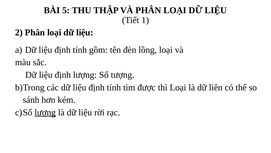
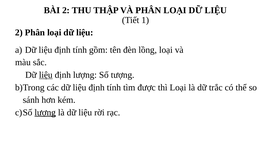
BÀI 5: 5 -> 2 (66, 10)
liệu underline: none -> present (46, 75)
liên: liên -> trắc (216, 87)
